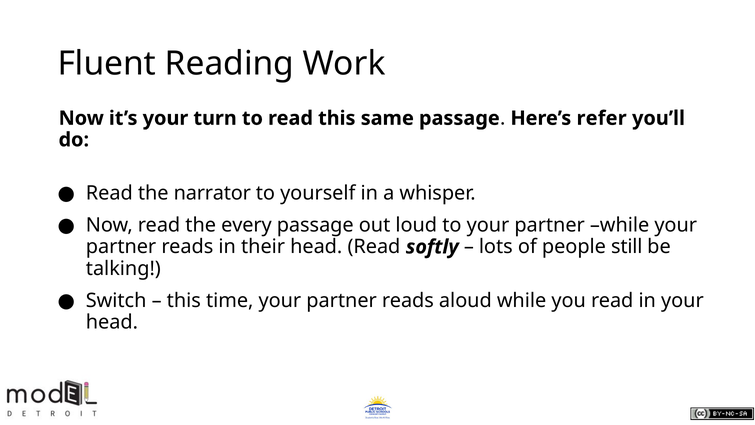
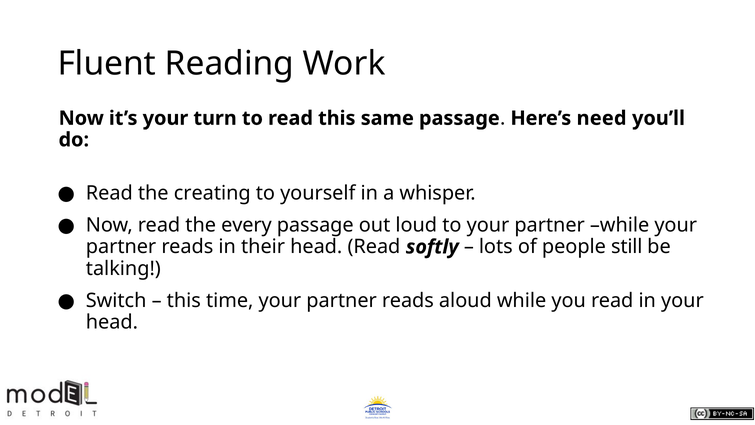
refer: refer -> need (602, 118)
narrator: narrator -> creating (212, 193)
